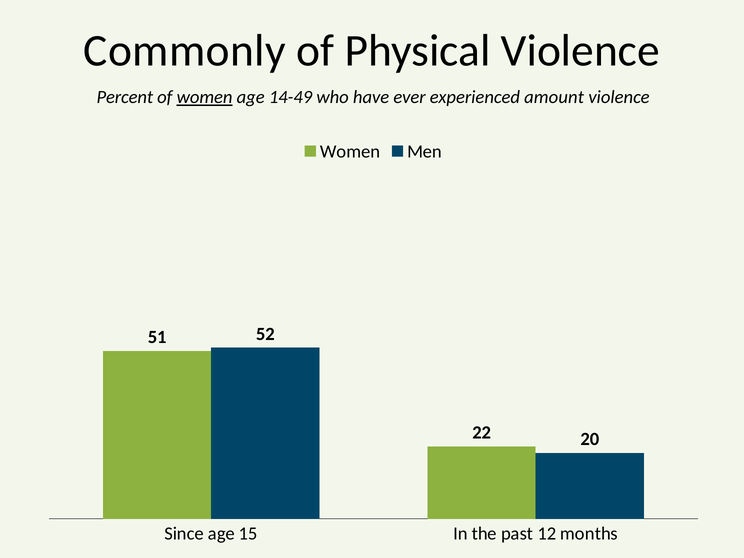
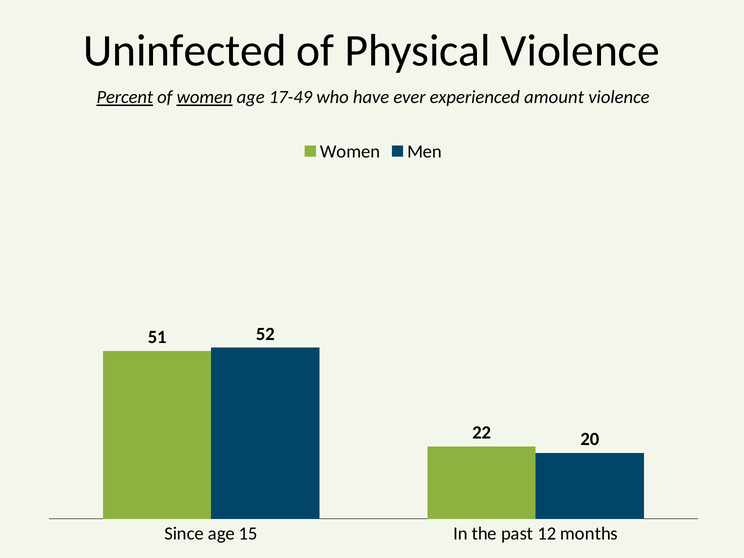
Commonly: Commonly -> Uninfected (185, 51)
Percent underline: none -> present (125, 97)
14-49: 14-49 -> 17-49 (291, 97)
